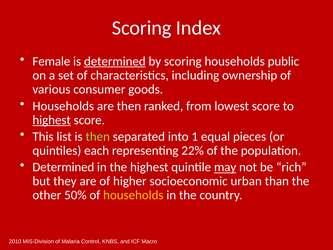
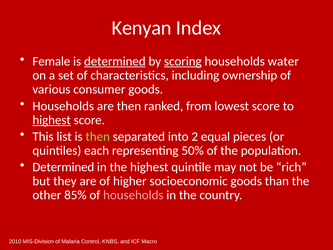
Scoring: Scoring -> Kenyan (142, 28)
scoring underline: none -> present (183, 61)
public: public -> water (283, 61)
1: 1 -> 2 (195, 136)
22%: 22% -> 50% (193, 150)
may underline: present -> none (225, 167)
socioeconomic urban: urban -> goods (246, 181)
50%: 50% -> 85% (75, 195)
households colour: yellow -> pink (133, 195)
